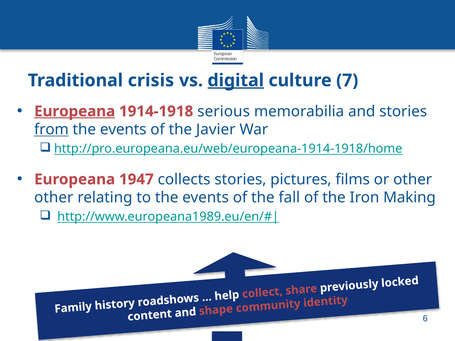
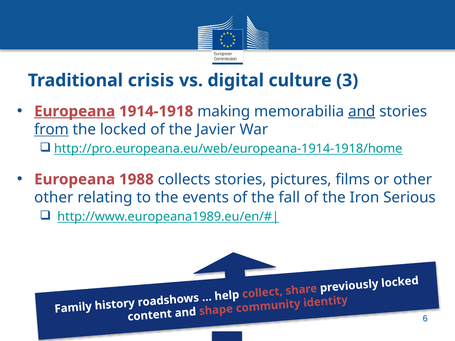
digital underline: present -> none (236, 80)
7: 7 -> 3 (347, 80)
serious: serious -> making (224, 111)
and underline: none -> present (362, 111)
events: events -> locked (123, 130)
1947: 1947 -> 1988 (136, 180)
Making: Making -> Serious (409, 198)
